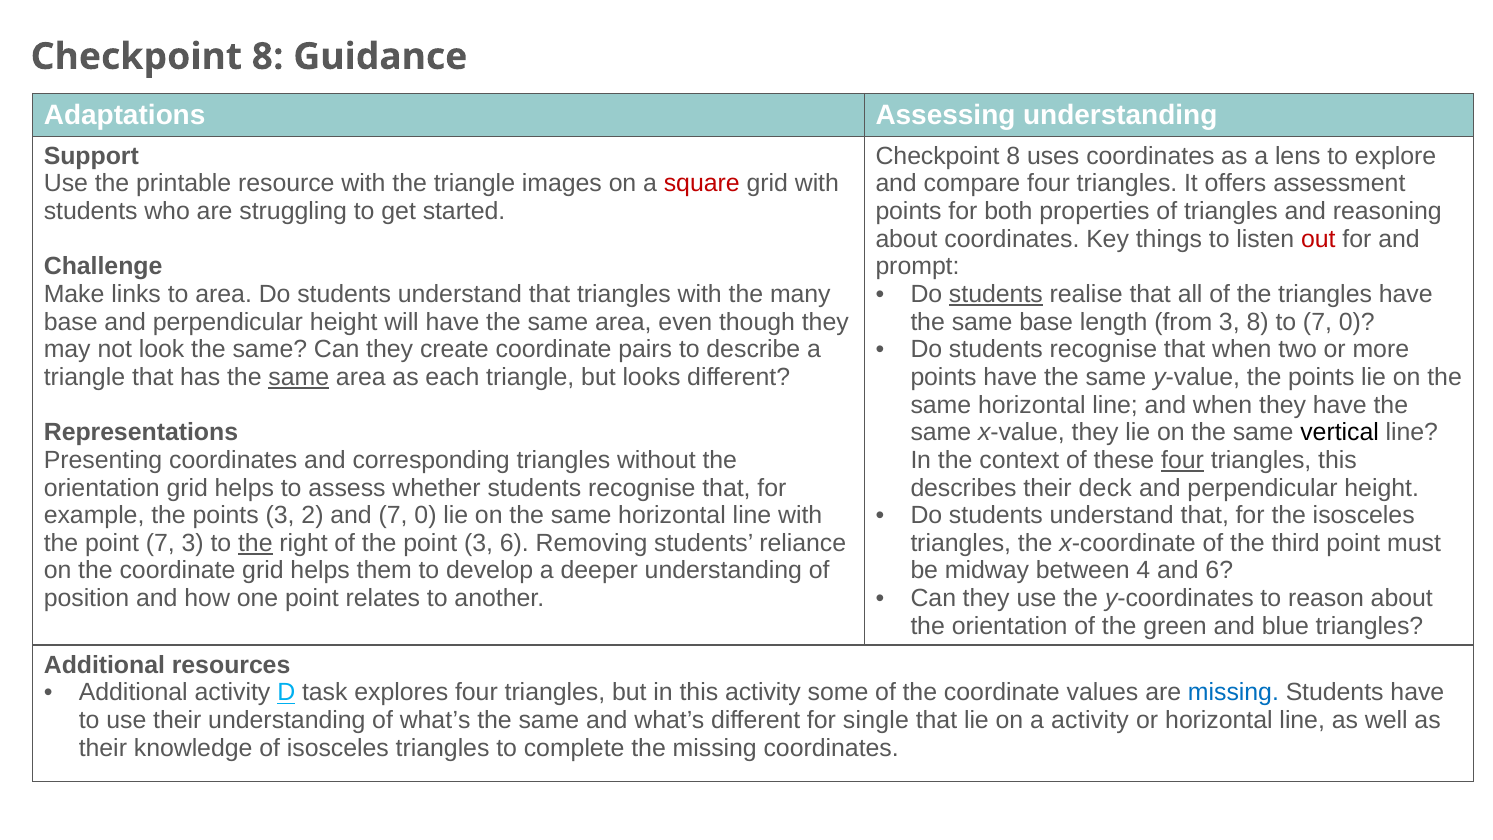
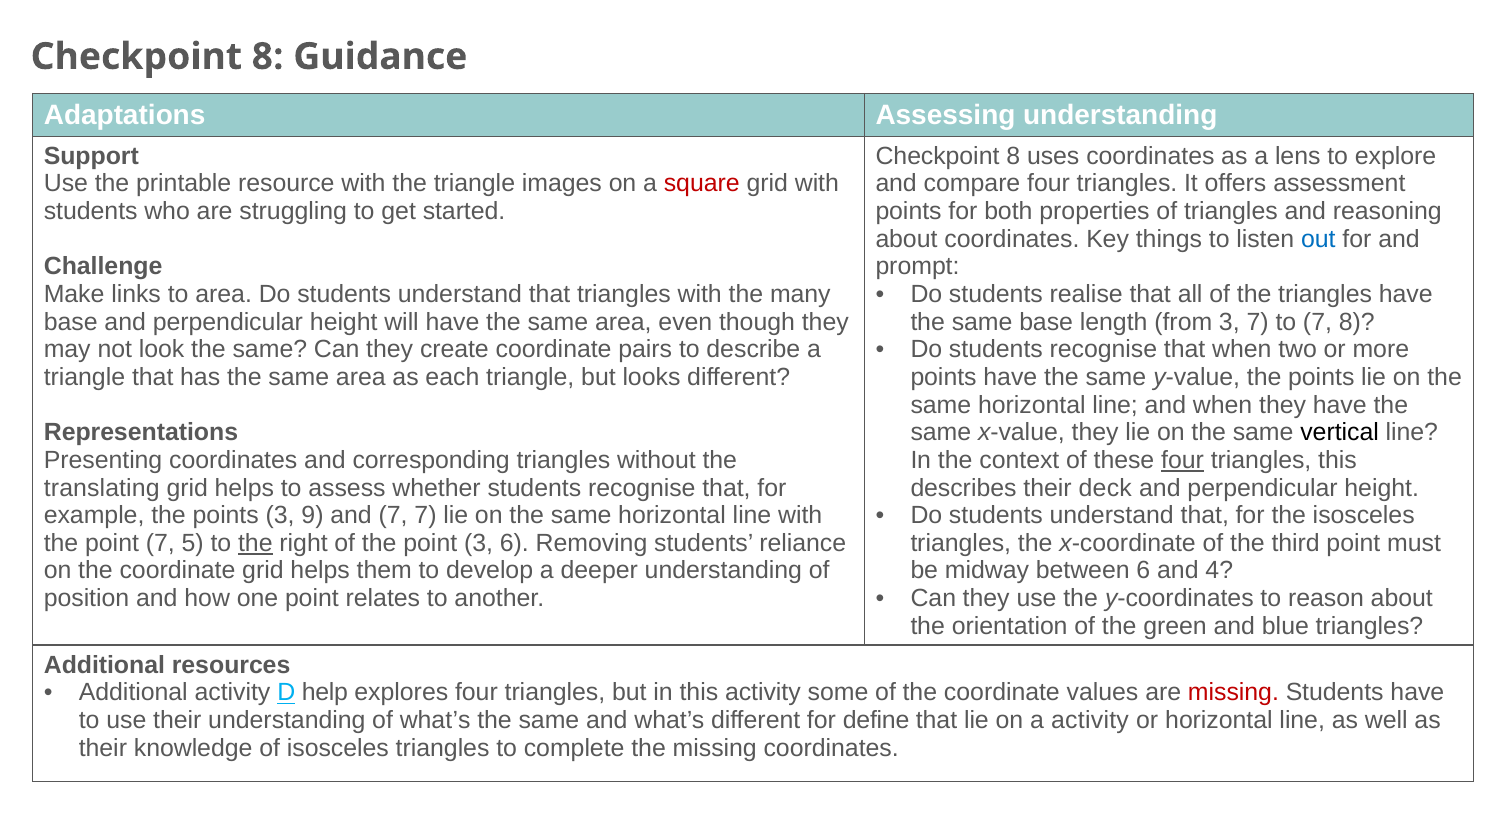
out colour: red -> blue (1318, 239)
students underline: present -> none (996, 294)
3 8: 8 -> 7 (1258, 322)
to 7 0: 0 -> 8 (1357, 322)
same underline: present -> none (299, 377)
orientation: orientation -> translating (102, 488)
2: 2 -> 9 (313, 515)
and 7 0: 0 -> 7 (425, 515)
7 3: 3 -> 5 (193, 543)
between 4: 4 -> 6 (1143, 571)
and 6: 6 -> 4 (1219, 571)
task: task -> help (325, 692)
missing colour: blue -> red (1233, 692)
single: single -> define (876, 720)
